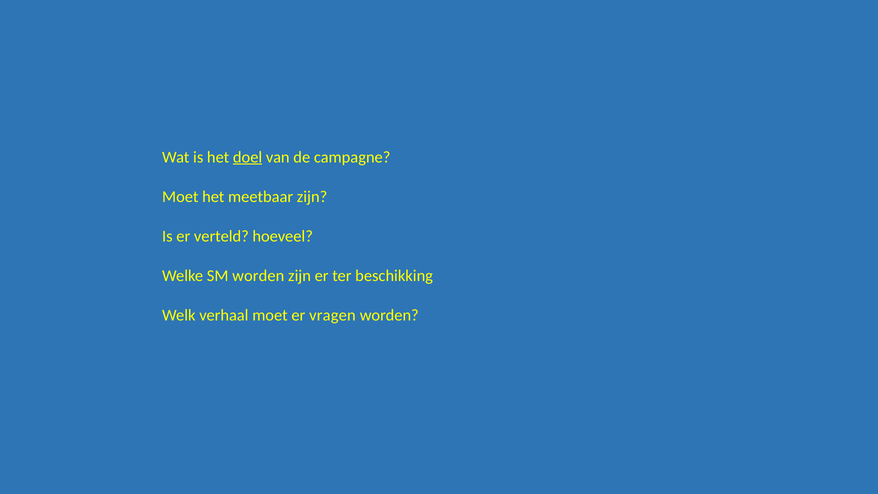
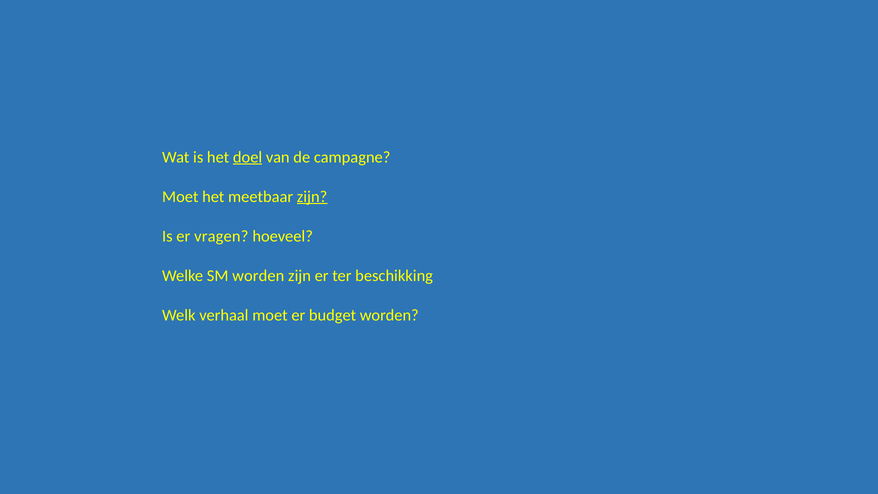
zijn underline: none -> present (312, 197)
verteld: verteld -> vragen (221, 236)
vragen: vragen -> budget (333, 315)
